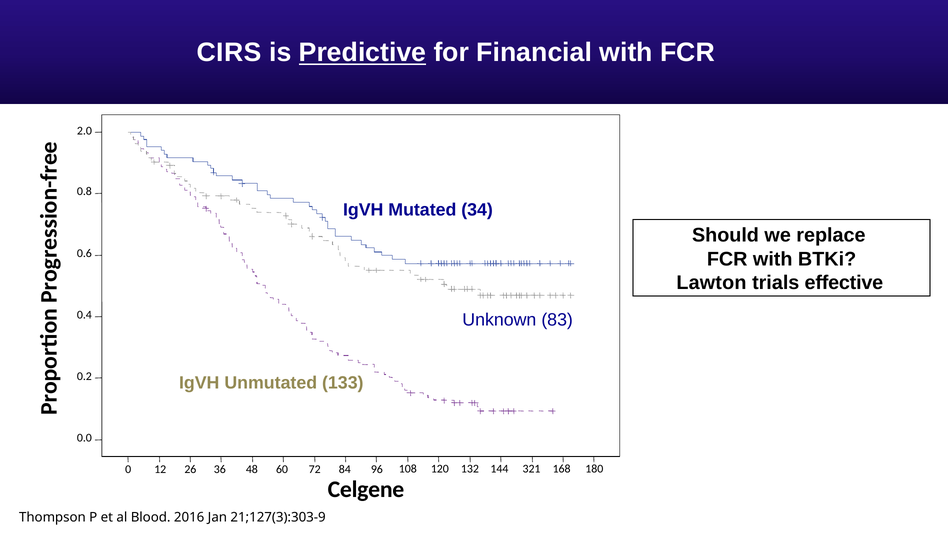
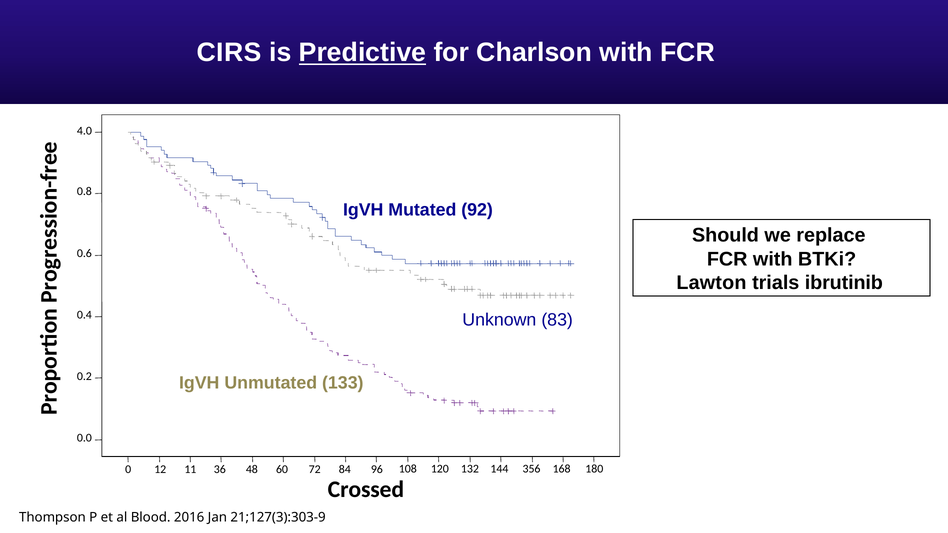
Financial: Financial -> Charlson (534, 52)
2.0: 2.0 -> 4.0 (84, 131)
34: 34 -> 92 (477, 210)
effective: effective -> ibrutinib (844, 283)
26: 26 -> 11 (190, 469)
321: 321 -> 356 (532, 469)
Celgene: Celgene -> Crossed (366, 489)
